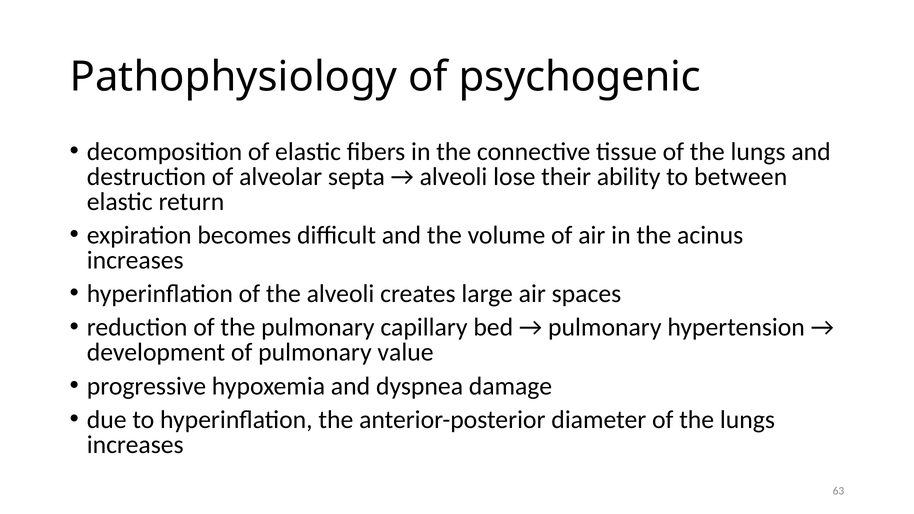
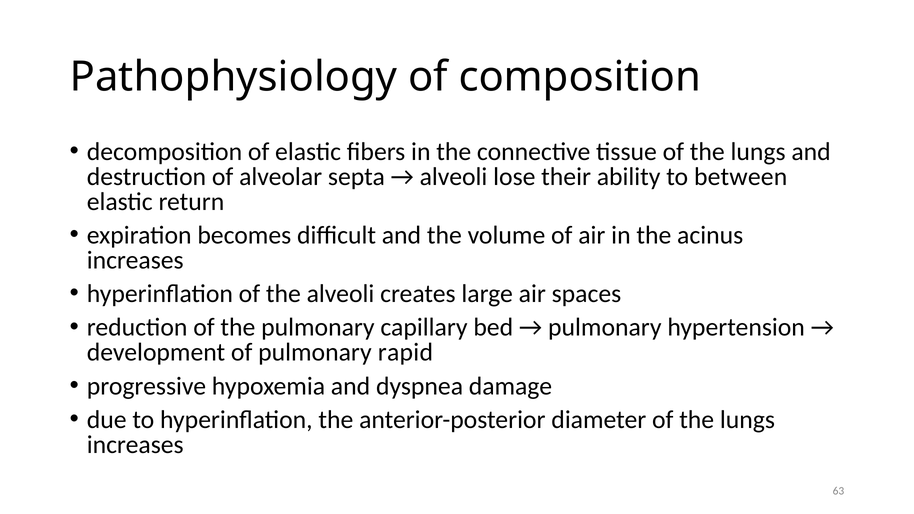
psychogenic: psychogenic -> composition (580, 77)
value: value -> rapid (405, 353)
